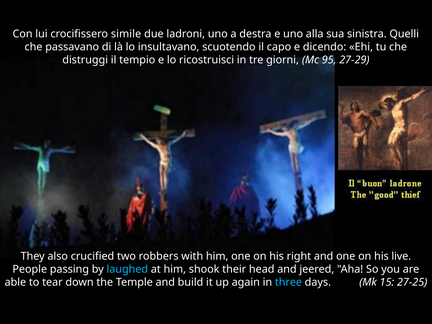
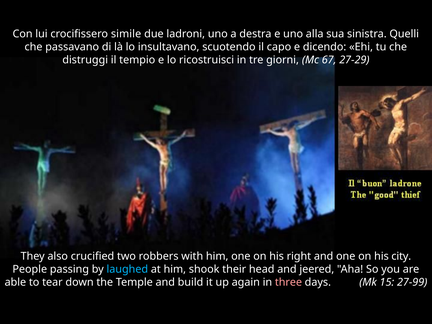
95: 95 -> 67 (329, 60)
live: live -> city (401, 256)
three colour: light blue -> pink (288, 282)
27-25: 27-25 -> 27-99 (412, 282)
